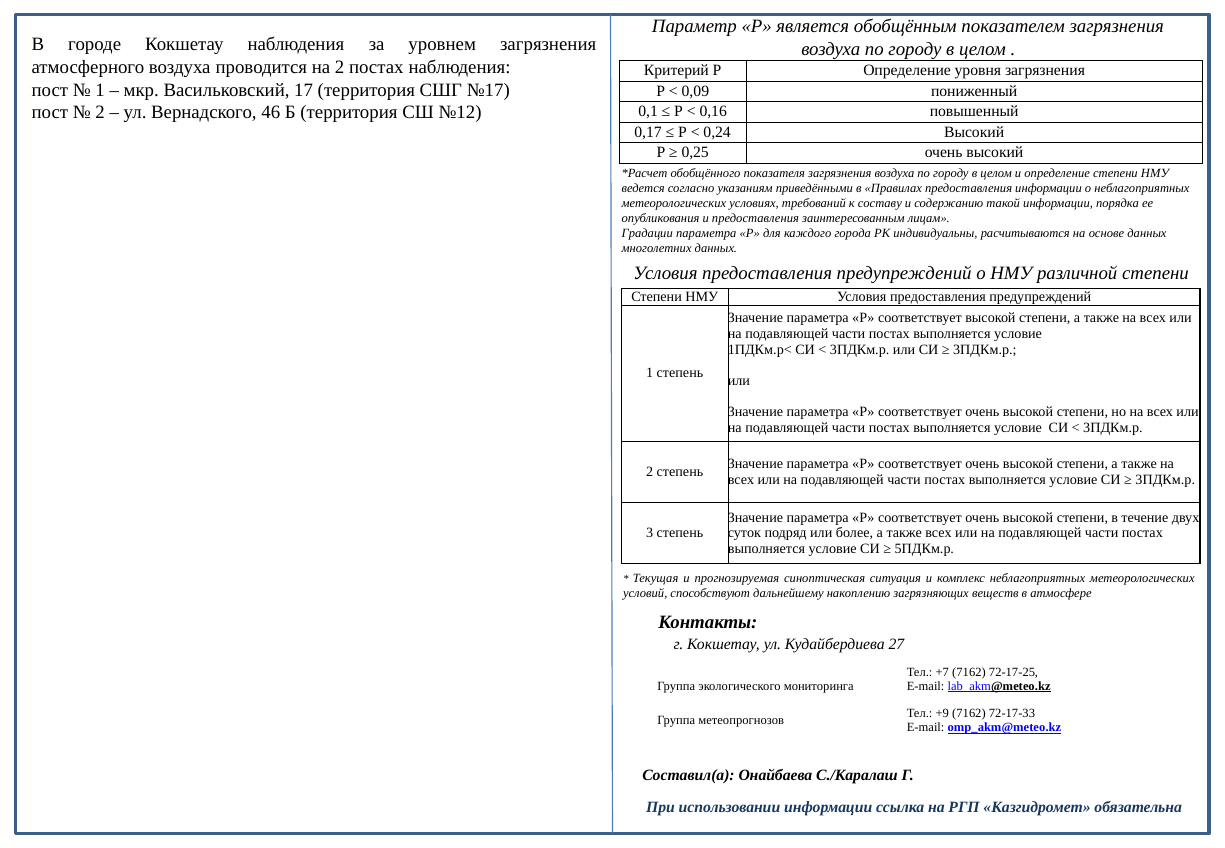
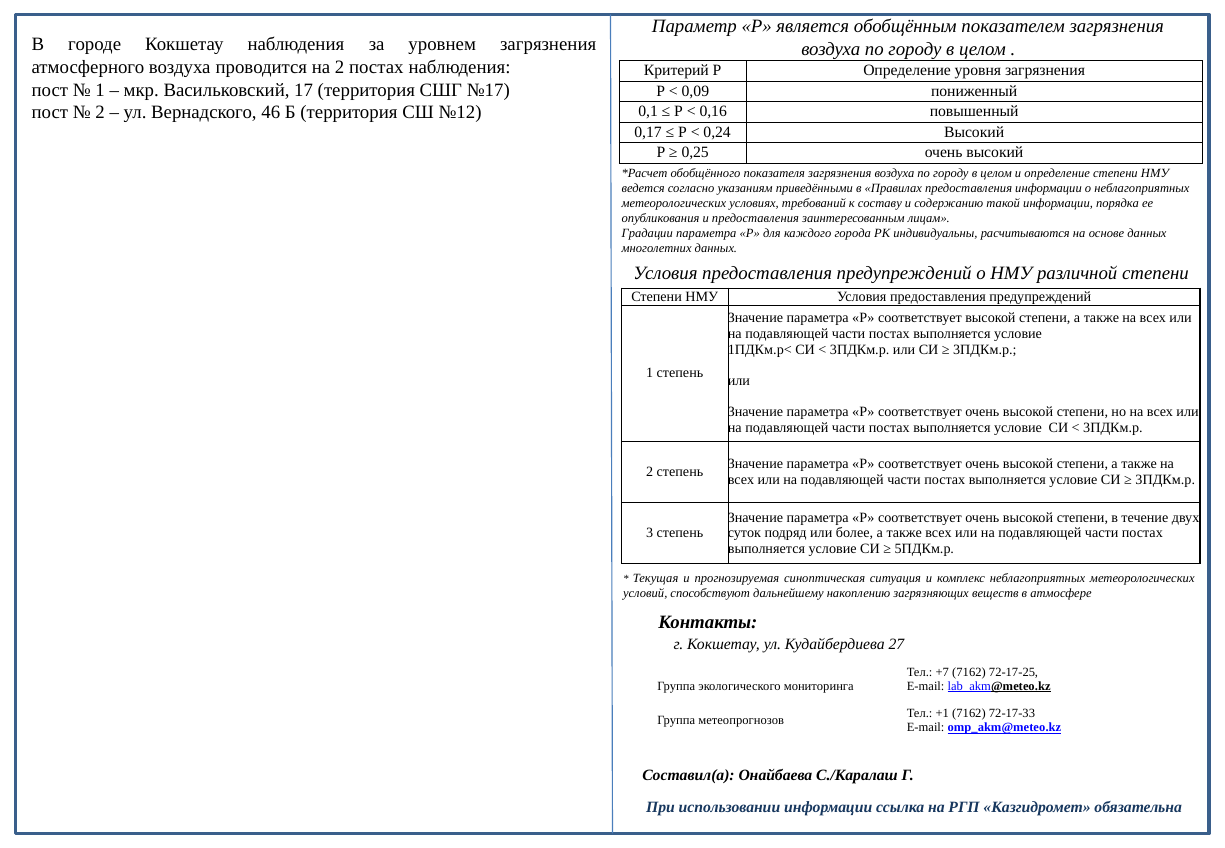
+9: +9 -> +1 (942, 714)
